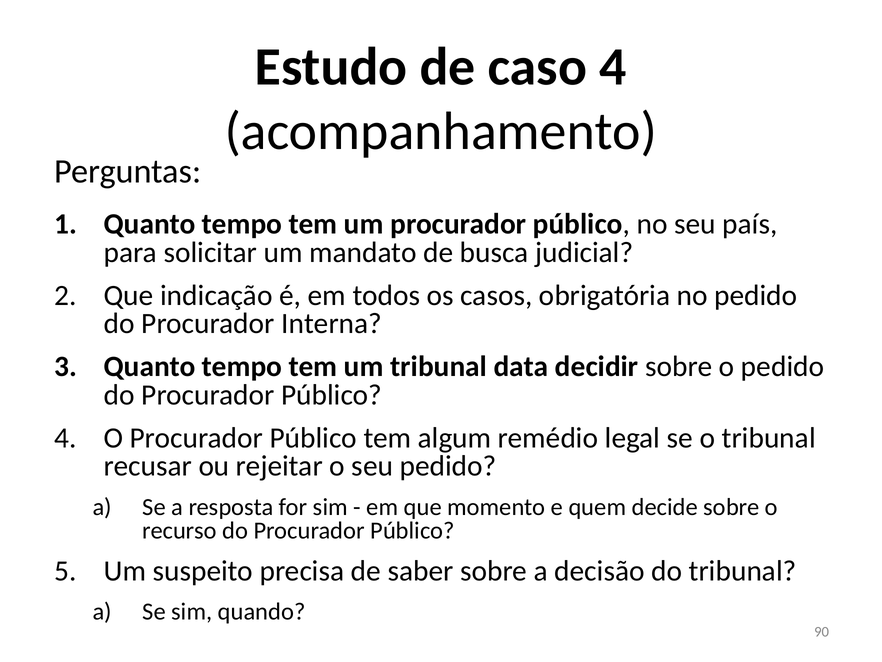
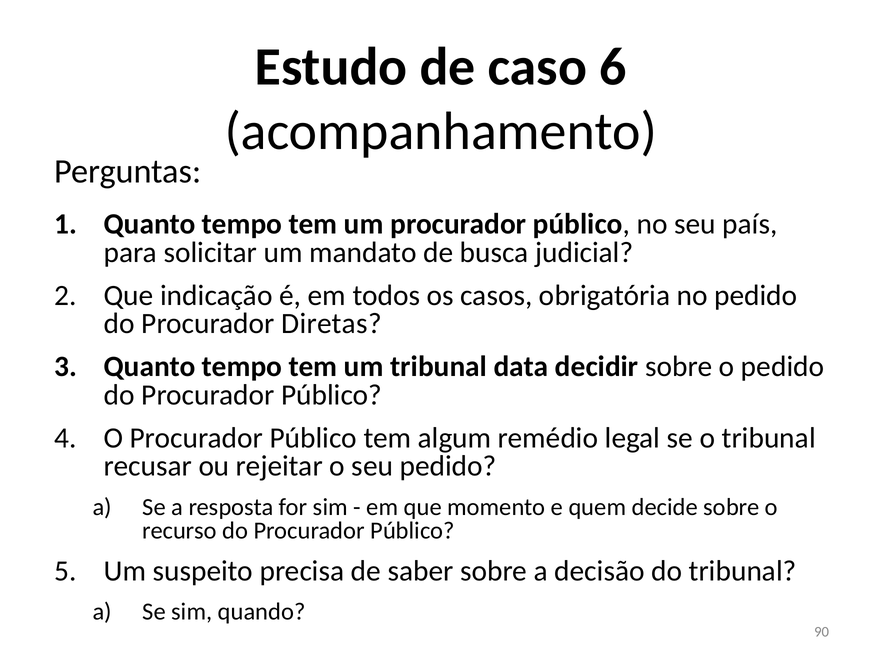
caso 4: 4 -> 6 (613, 67)
Interna: Interna -> Diretas (331, 323)
